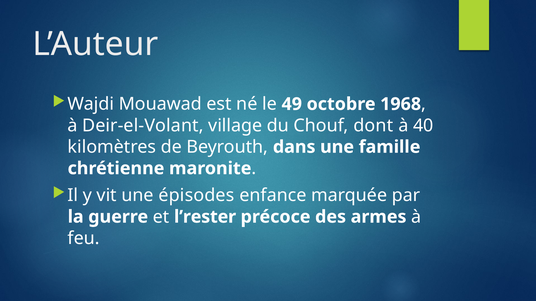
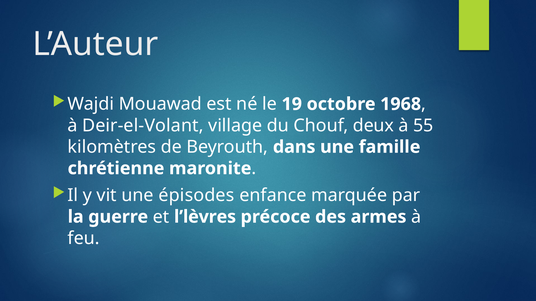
49: 49 -> 19 (292, 104)
dont: dont -> deux (373, 126)
40: 40 -> 55 (423, 126)
l’rester: l’rester -> l’lèvres (205, 217)
